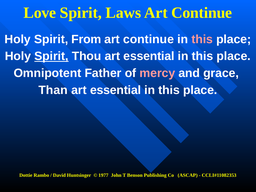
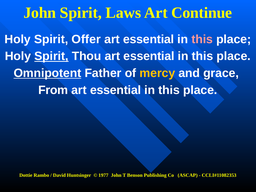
Love: Love -> John (40, 13)
From: From -> Offer (86, 39)
continue: continue -> essential (149, 39)
Omnipotent underline: none -> present (47, 73)
mercy colour: pink -> yellow (157, 73)
Than: Than -> From (53, 90)
